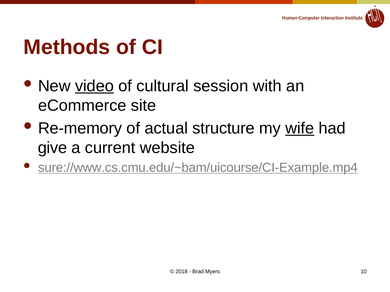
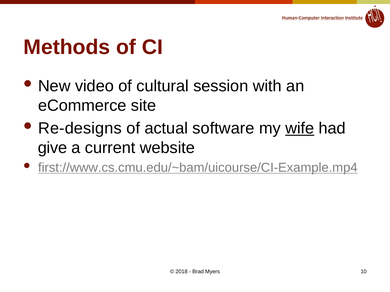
video underline: present -> none (94, 86)
Re-memory: Re-memory -> Re-designs (80, 128)
structure: structure -> software (223, 128)
sure://www.cs.cmu.edu/~bam/uicourse/CI-Example.mp4: sure://www.cs.cmu.edu/~bam/uicourse/CI-Example.mp4 -> first://www.cs.cmu.edu/~bam/uicourse/CI-Example.mp4 (198, 168)
